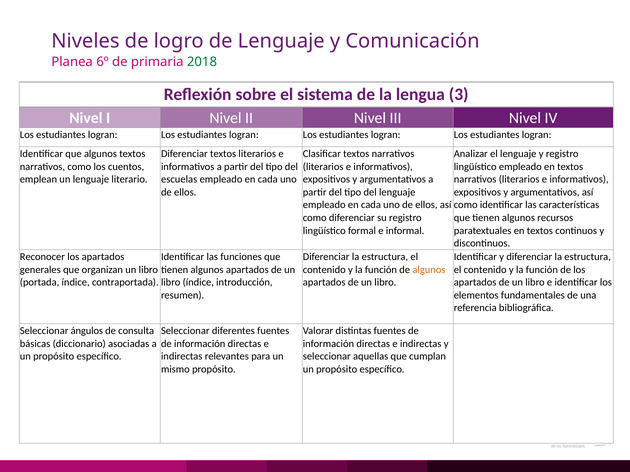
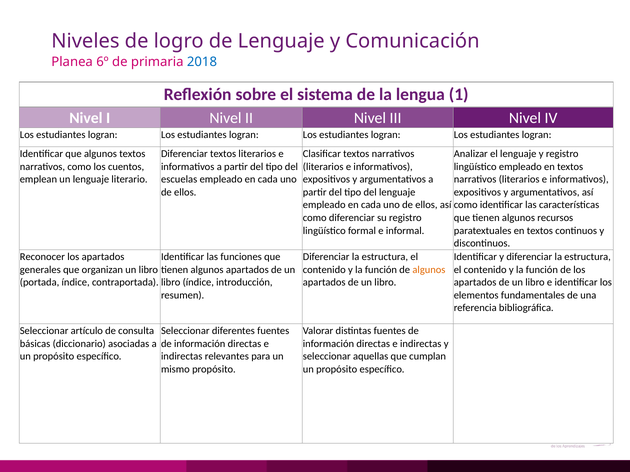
2018 colour: green -> blue (202, 62)
3: 3 -> 1 (459, 95)
ángulos: ángulos -> artículo (87, 331)
